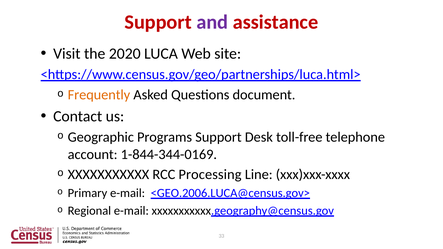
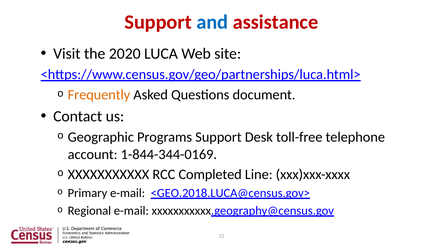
and colour: purple -> blue (212, 22)
Processing: Processing -> Completed (210, 175)
<GEO.2006.LUCA@census.gov>: <GEO.2006.LUCA@census.gov> -> <GEO.2018.LUCA@census.gov> (230, 193)
